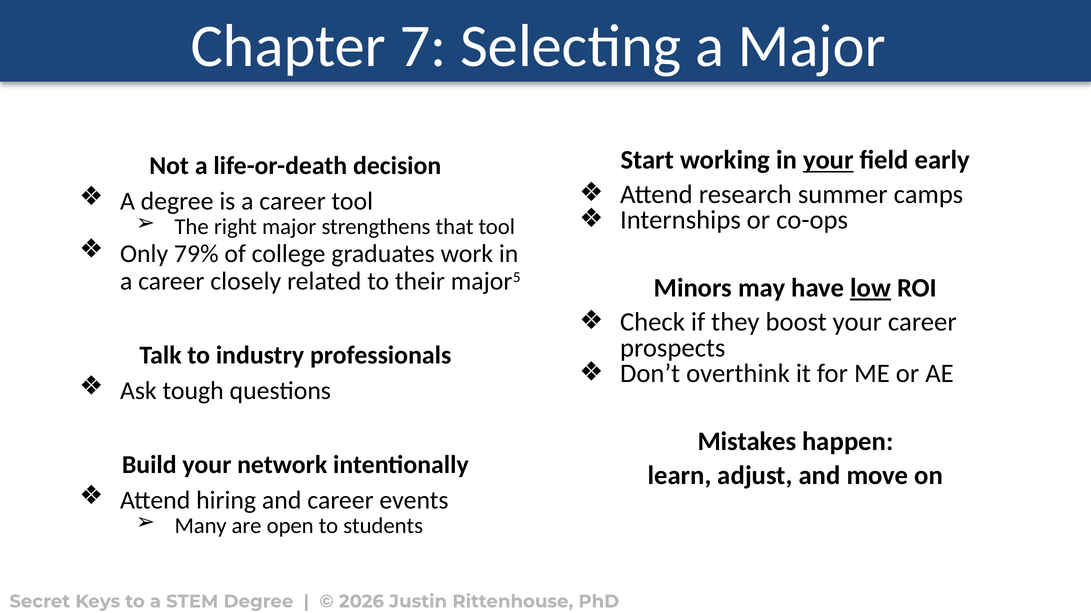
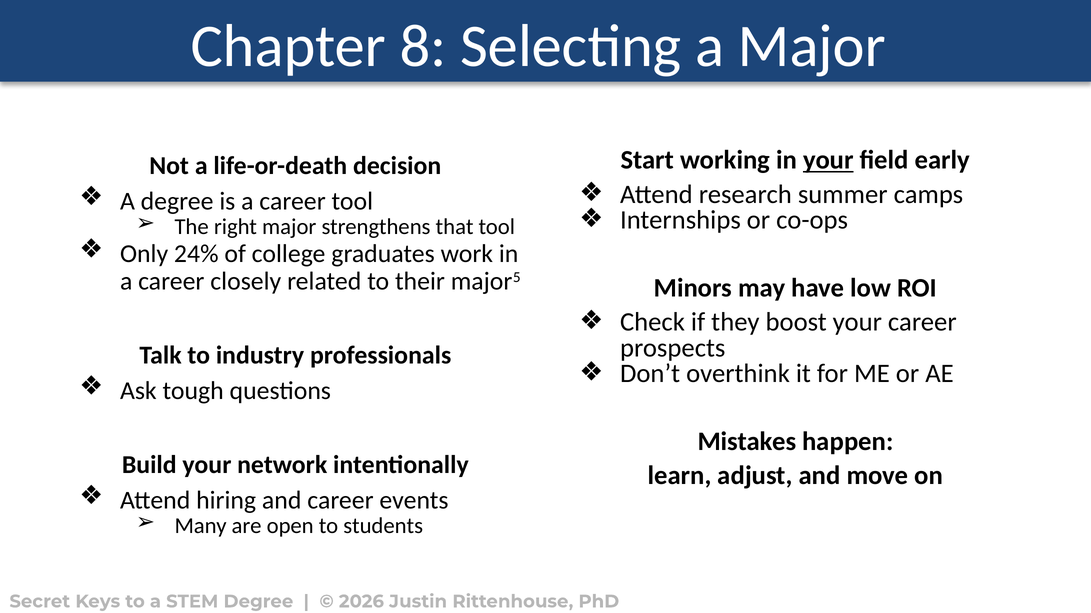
7: 7 -> 8 (423, 46)
79%: 79% -> 24% (196, 254)
low underline: present -> none (871, 288)
